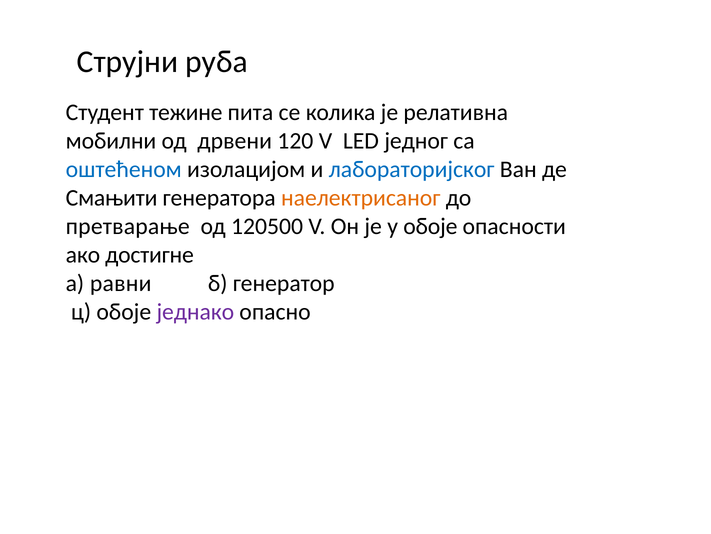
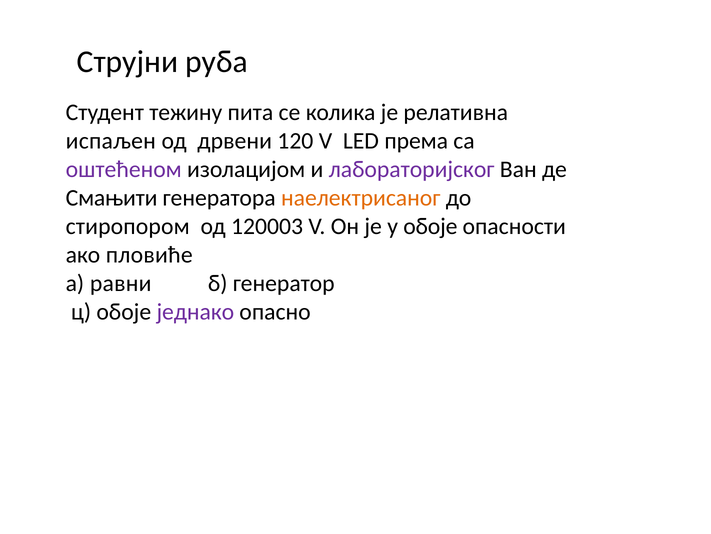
тежине: тежине -> тежину (186, 112)
мобилни: мобилни -> испаљен (111, 141)
једног: једног -> према (416, 141)
оштећеном colour: blue -> purple (124, 169)
лабораторијског colour: blue -> purple (412, 169)
претварање: претварање -> стиропором (128, 226)
120500: 120500 -> 120003 (267, 226)
достигне: достигне -> пловиће (149, 255)
